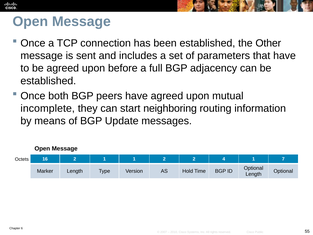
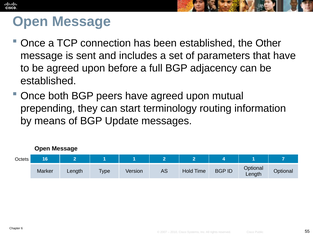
incomplete: incomplete -> prepending (48, 108)
neighboring: neighboring -> terminology (170, 108)
